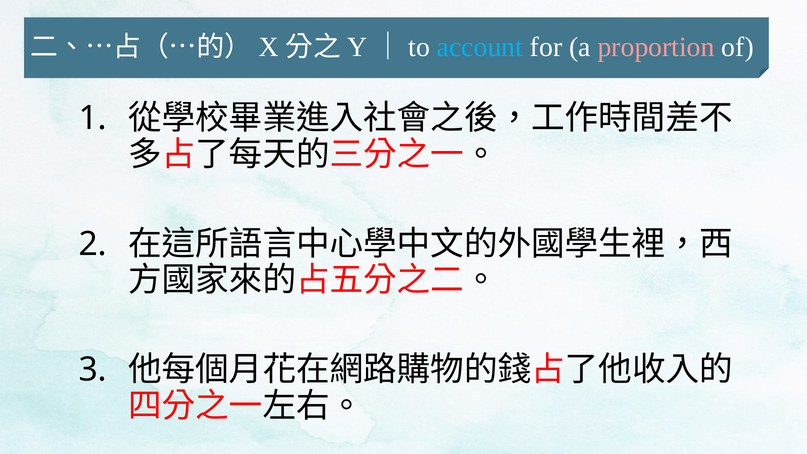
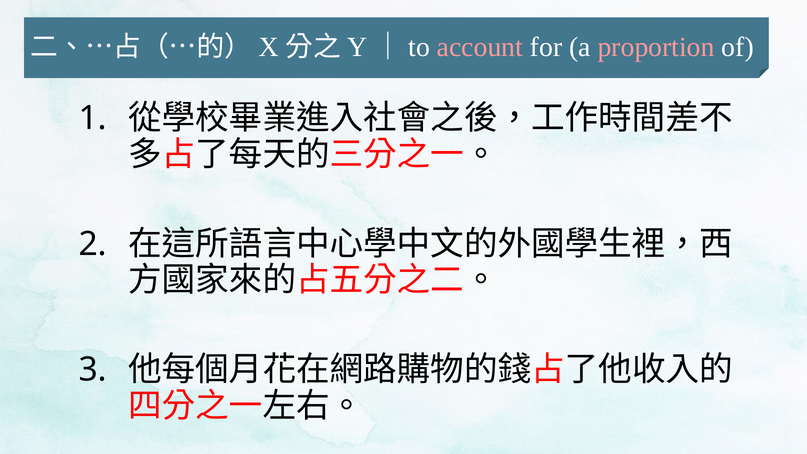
account colour: light blue -> pink (480, 47)
